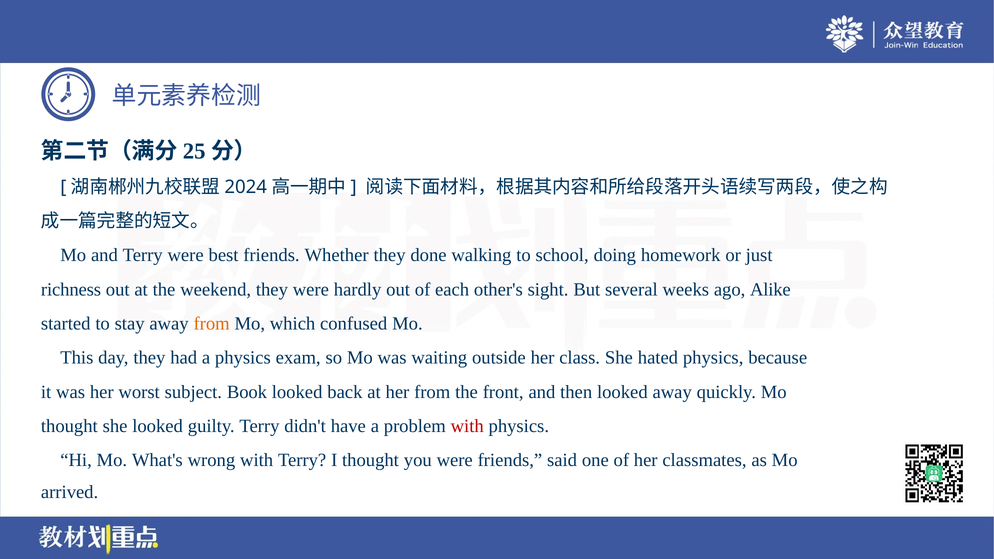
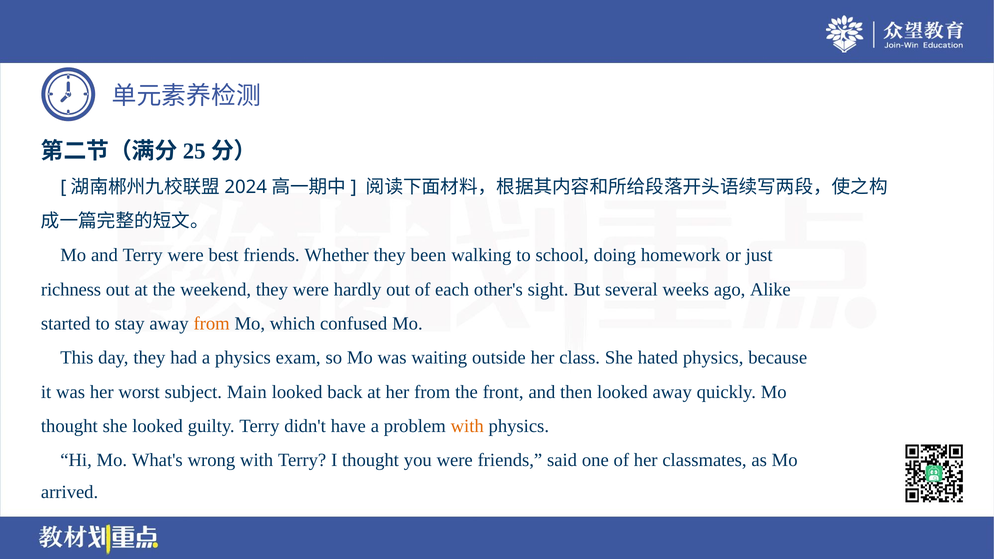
done: done -> been (428, 255)
Book: Book -> Main (247, 392)
with colour: red -> orange (467, 426)
